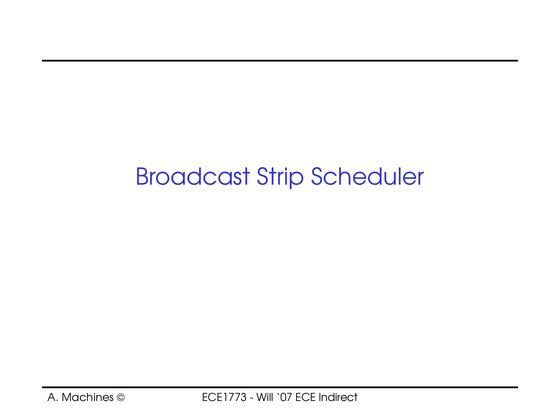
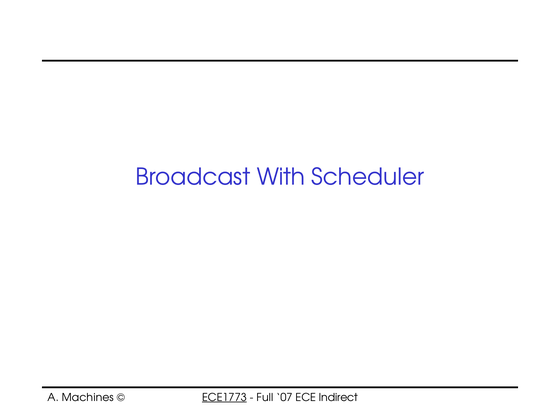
Strip: Strip -> With (281, 177)
ECE1773 underline: none -> present (224, 397)
Will: Will -> Full (265, 397)
